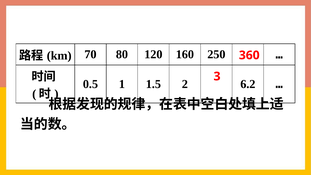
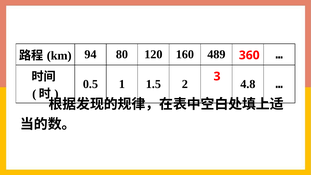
70: 70 -> 94 (90, 54)
250: 250 -> 489 (216, 54)
6.2: 6.2 -> 4.8 (248, 84)
